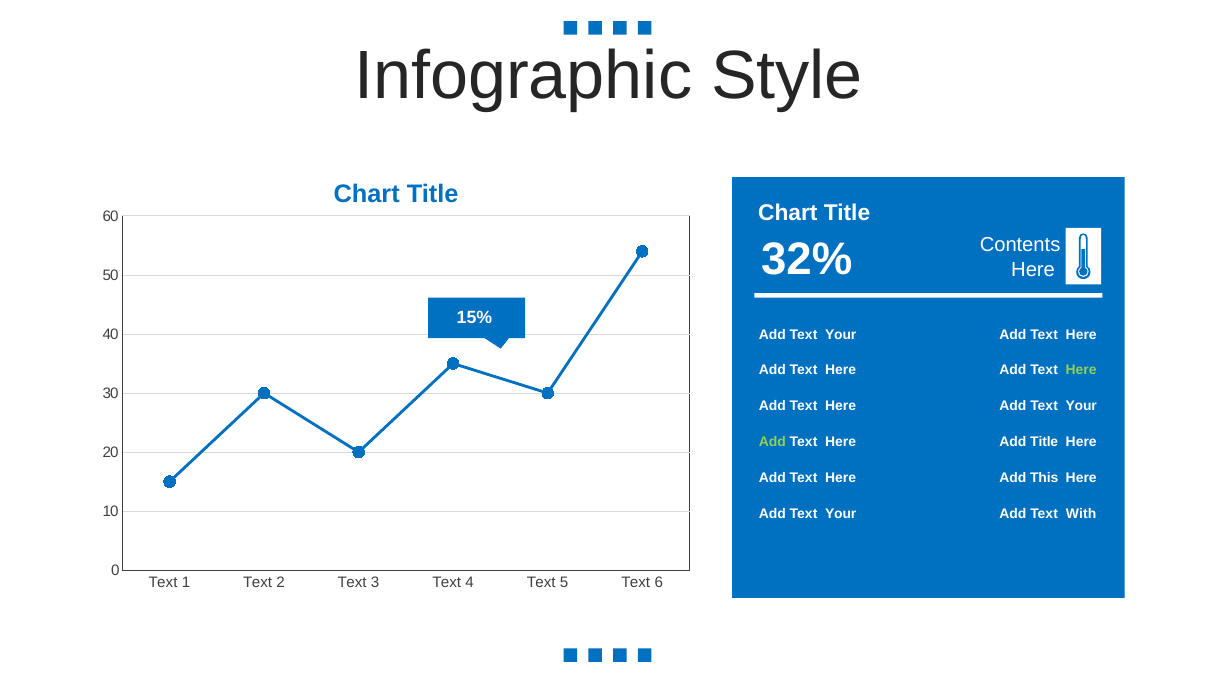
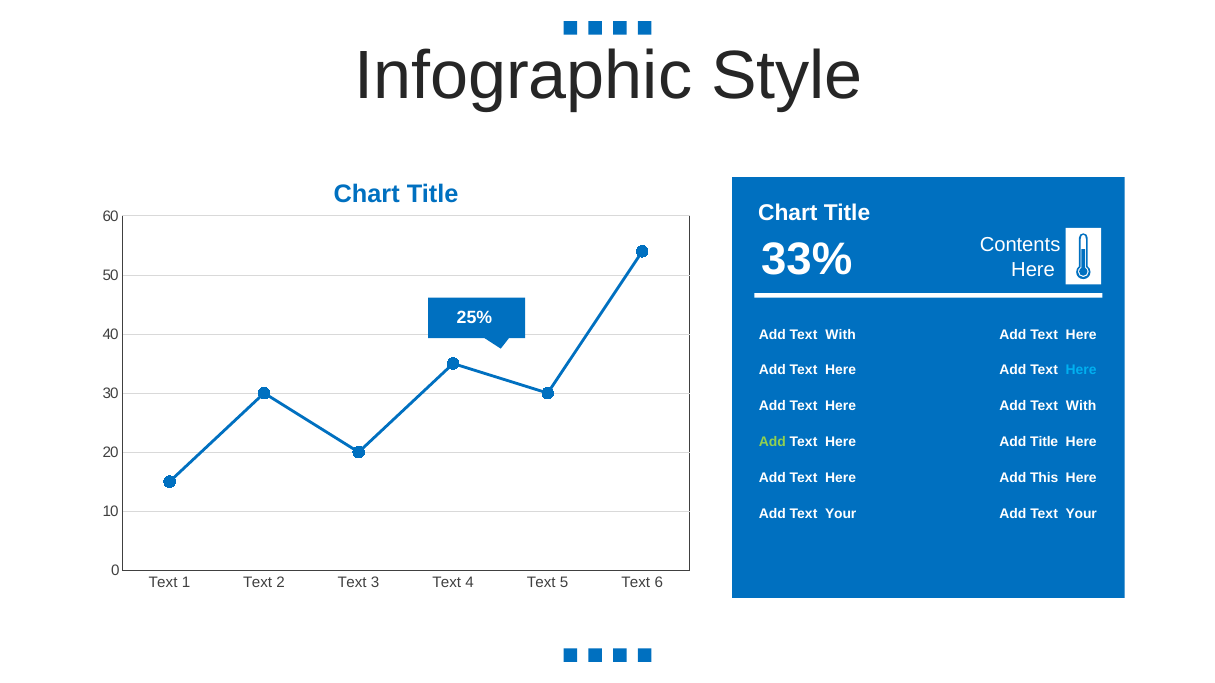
32%: 32% -> 33% (807, 259)
15%: 15% -> 25% (474, 318)
Your: Your -> With (841, 335)
Here colour: light green -> light blue (1081, 371)
Your: Your -> With (1081, 406)
With: With -> Your (1081, 514)
